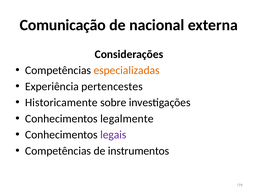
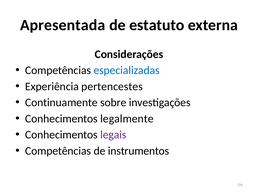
Comunicação: Comunicação -> Apresentada (63, 25)
nacional: nacional -> estatuto (157, 25)
especializadas colour: orange -> blue (127, 70)
Historicamente: Historicamente -> Continuamente (61, 102)
